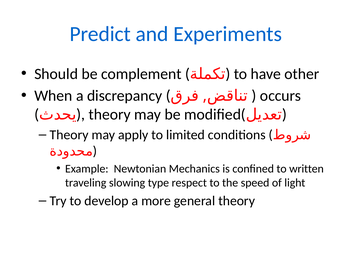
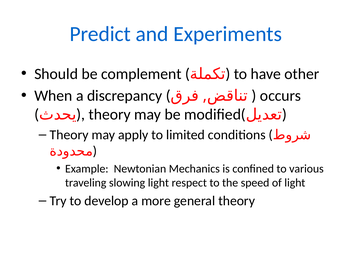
written: written -> various (306, 169)
slowing type: type -> light (158, 183)
